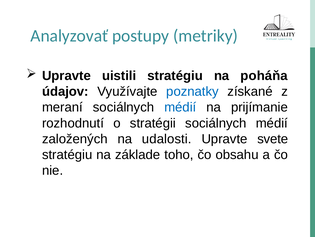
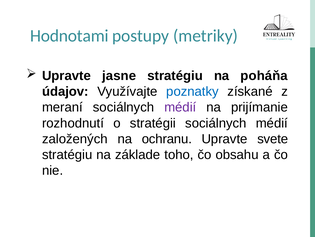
Analyzovať: Analyzovať -> Hodnotami (69, 36)
uistili: uistili -> jasne (119, 76)
médií colour: blue -> purple (180, 107)
udalosti: udalosti -> ochranu (167, 139)
